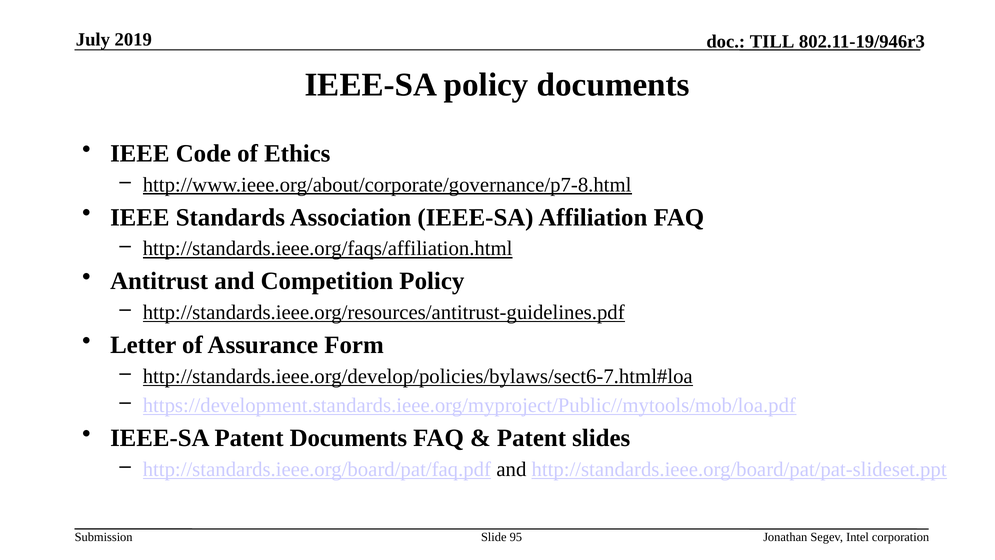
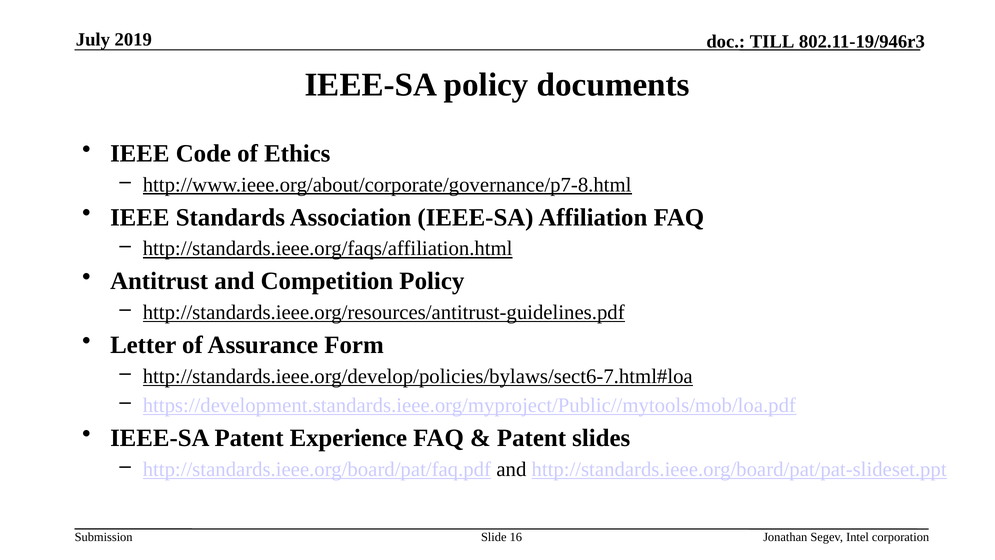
Patent Documents: Documents -> Experience (348, 438)
95: 95 -> 16 (516, 537)
